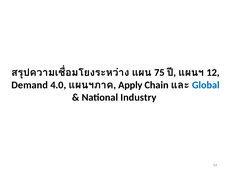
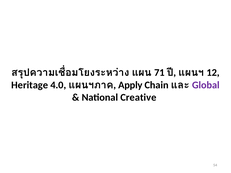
75: 75 -> 71 (159, 73)
Demand: Demand -> Heritage (30, 85)
Global colour: blue -> purple (206, 85)
Industry: Industry -> Creative (138, 98)
